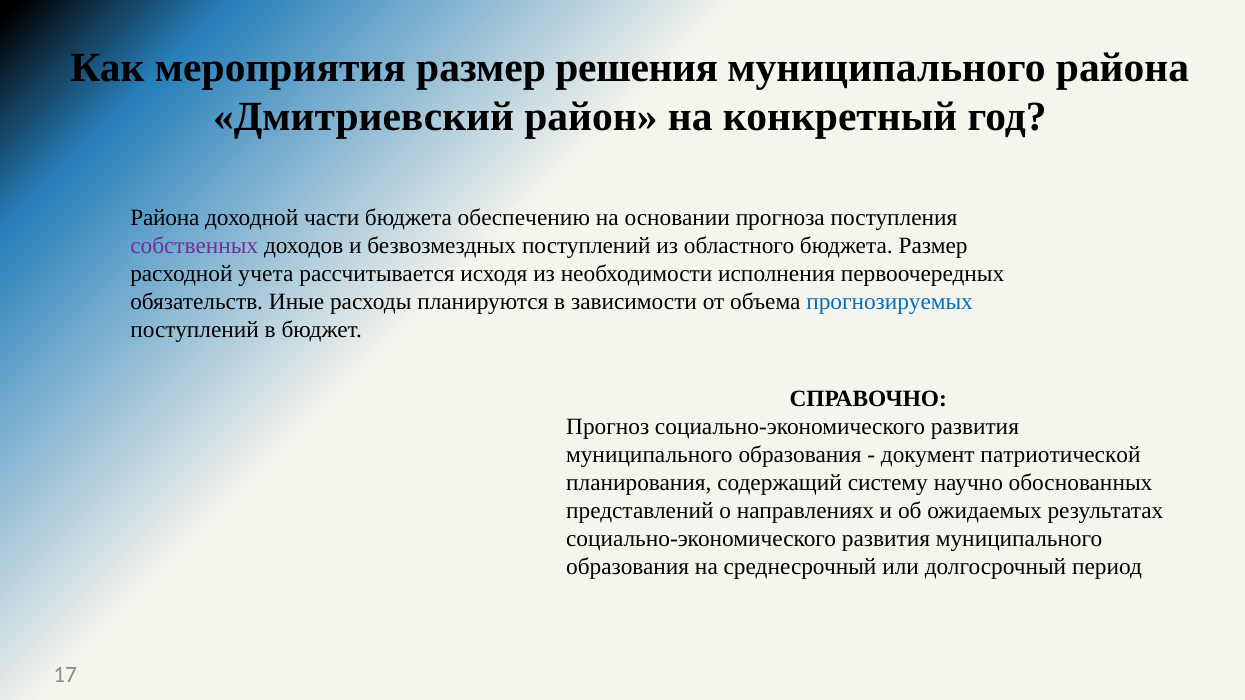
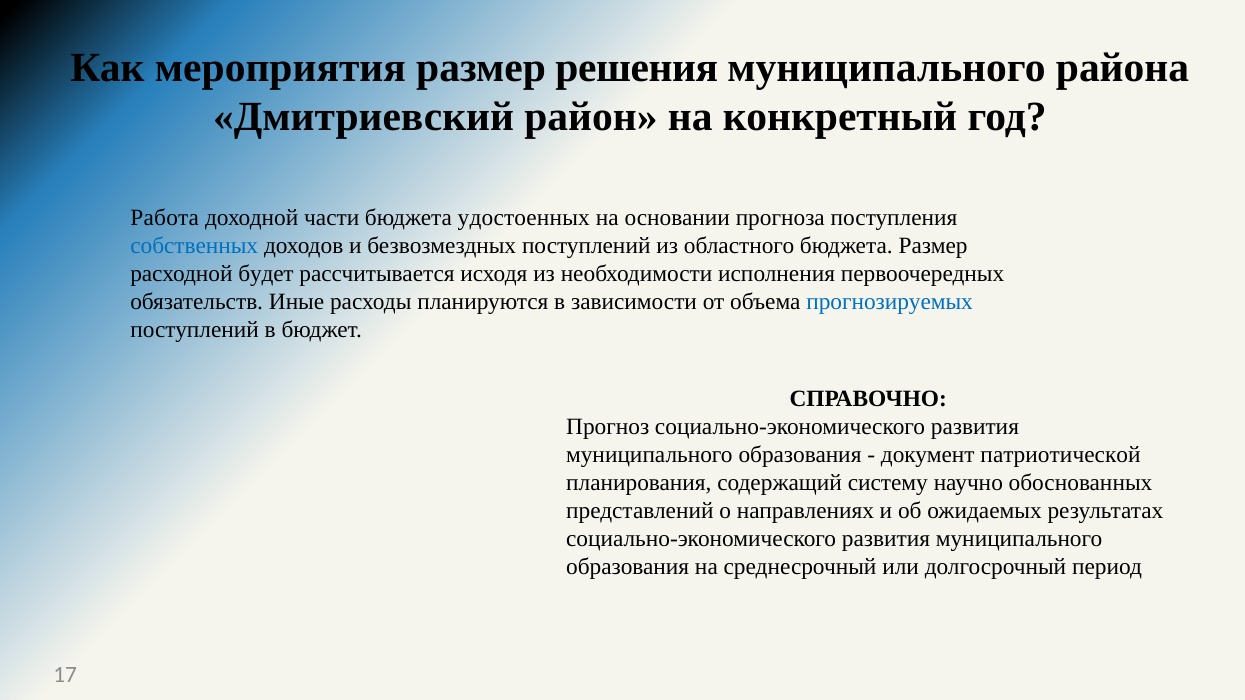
Района: Района -> Работа (165, 218)
обеспечению: обеспечению -> удостоенных (524, 218)
собственных colour: purple -> blue (194, 246)
учета: учета -> будет (266, 274)
